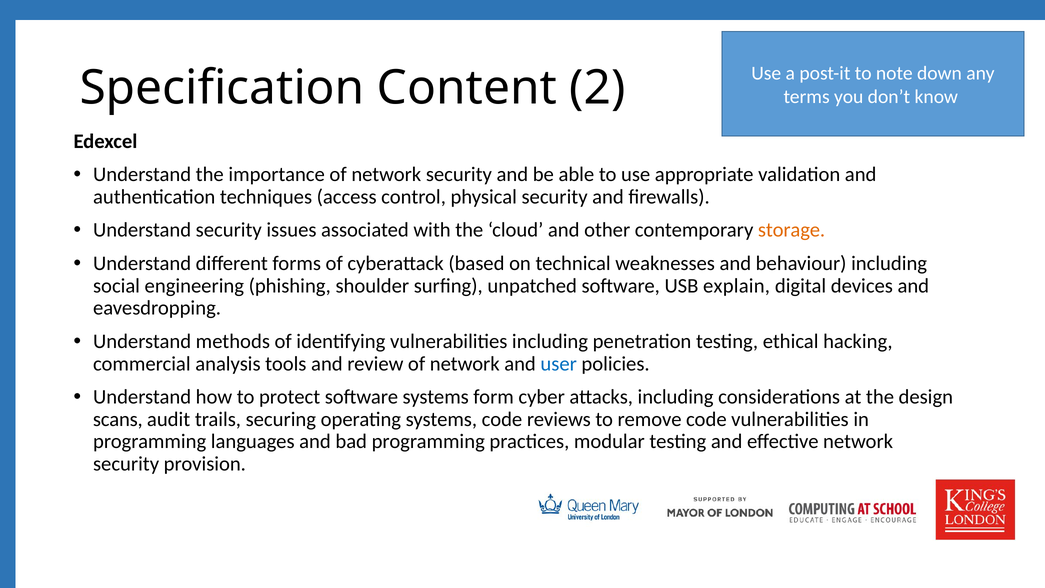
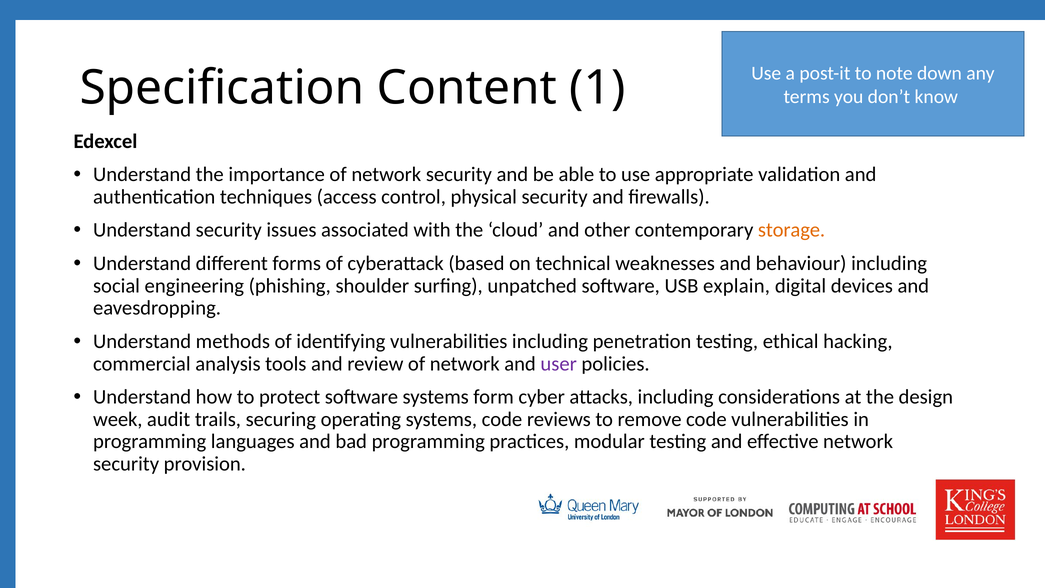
2: 2 -> 1 (597, 88)
user colour: blue -> purple (559, 364)
scans: scans -> week (118, 419)
